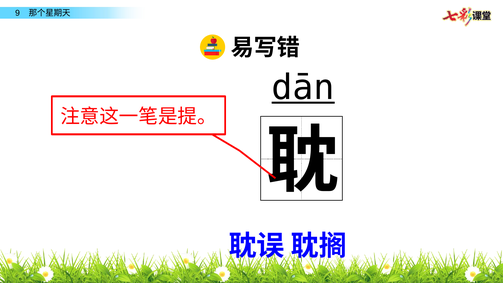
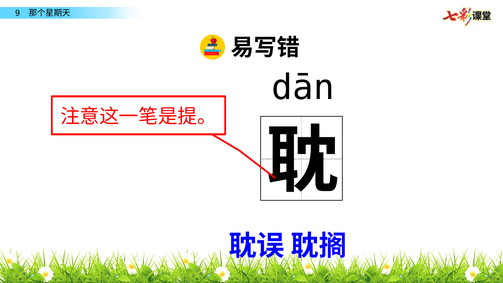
dān underline: present -> none (303, 88)
